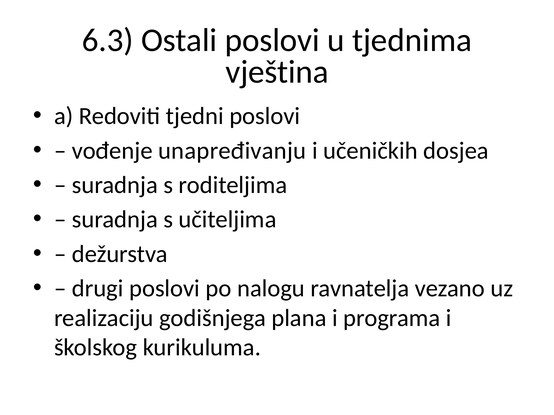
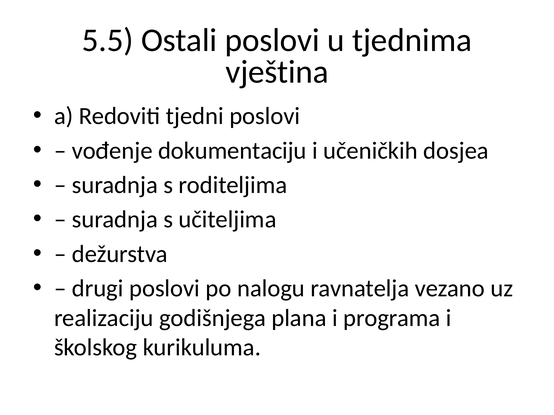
6.3: 6.3 -> 5.5 (108, 40)
unapređivanju: unapređivanju -> dokumentaciju (232, 151)
